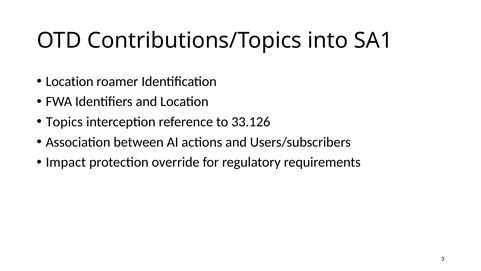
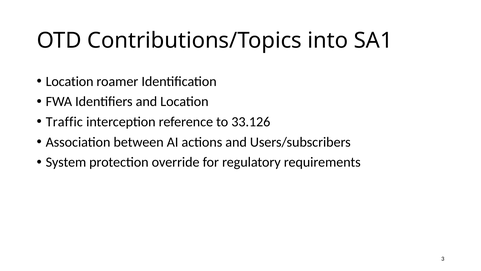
Topics: Topics -> Traffic (64, 122)
Impact: Impact -> System (66, 162)
